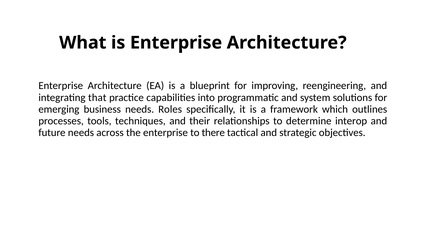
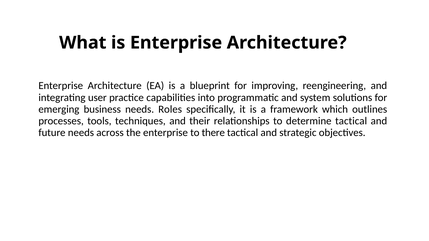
that: that -> user (97, 98)
determine interop: interop -> tactical (351, 121)
